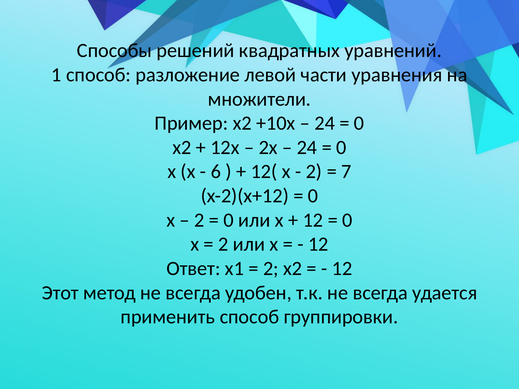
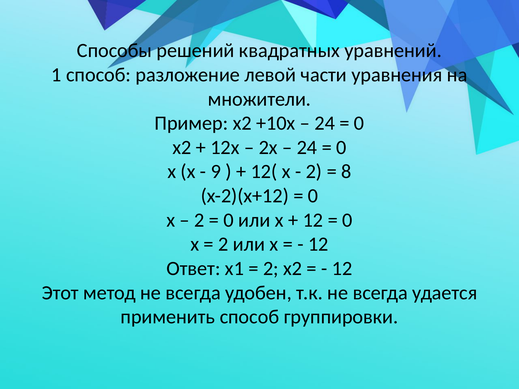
6: 6 -> 9 (216, 172)
7: 7 -> 8 (346, 172)
